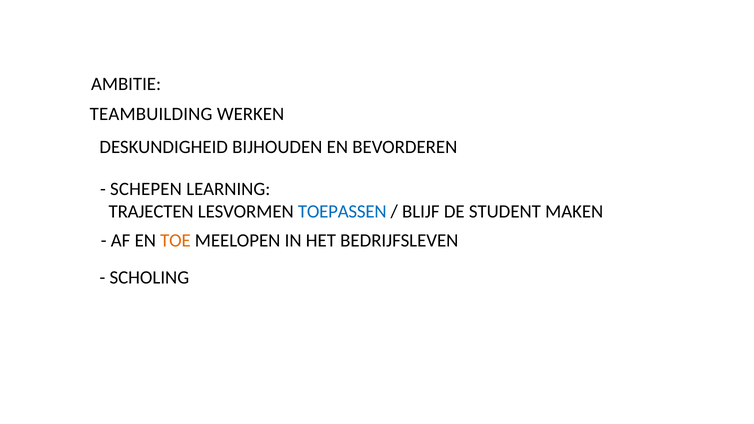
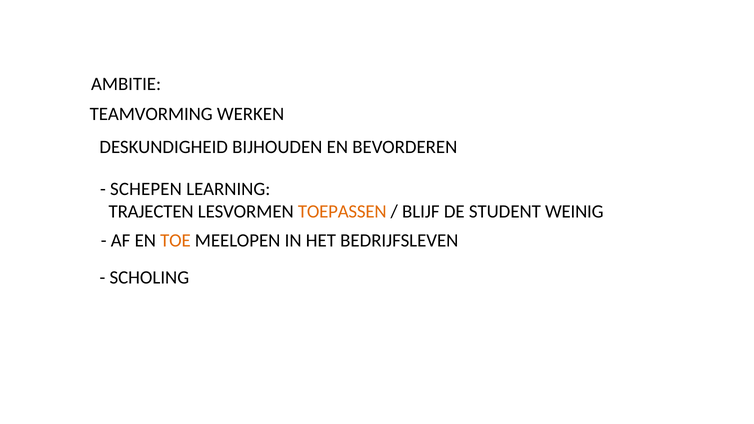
TEAMBUILDING: TEAMBUILDING -> TEAMVORMING (151, 114)
TOEPASSEN colour: blue -> orange (342, 212)
MAKEN: MAKEN -> WEINIG (574, 212)
